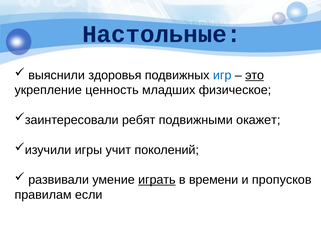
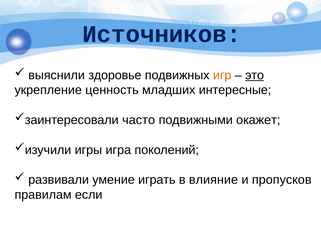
Настольные: Настольные -> Источников (162, 34)
здоровья: здоровья -> здоровье (115, 75)
игр colour: blue -> orange (222, 75)
физическое: физическое -> интересные (235, 90)
ребят: ребят -> часто (139, 120)
учит: учит -> игра (118, 150)
играть underline: present -> none (157, 180)
времени: времени -> влияние (213, 180)
